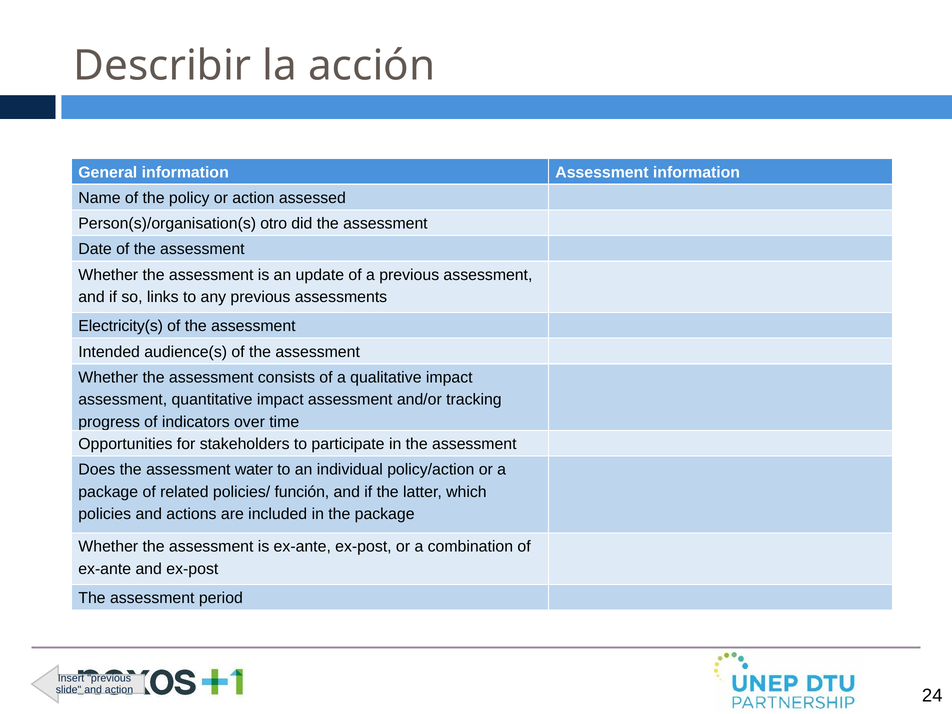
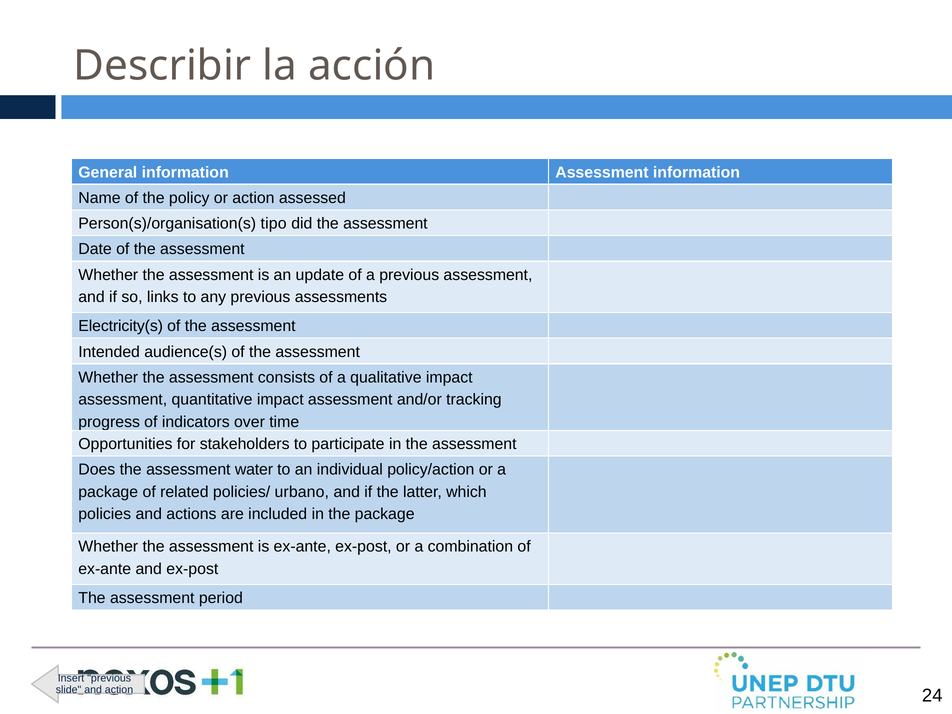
otro: otro -> tipo (274, 224)
función: función -> urbano (302, 492)
